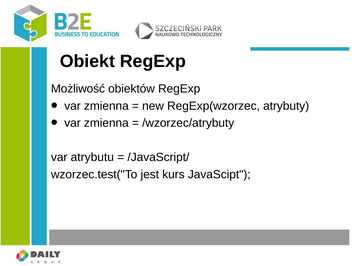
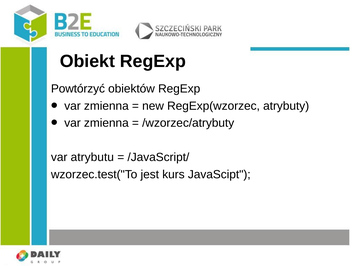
Możliwość: Możliwość -> Powtórzyć (78, 89)
